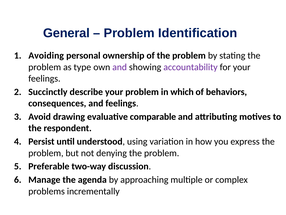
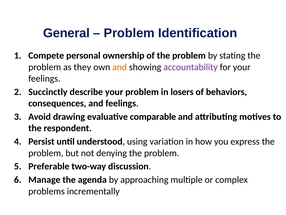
Avoiding: Avoiding -> Compete (46, 55)
type: type -> they (82, 67)
and colour: purple -> orange (120, 67)
which: which -> losers (182, 92)
